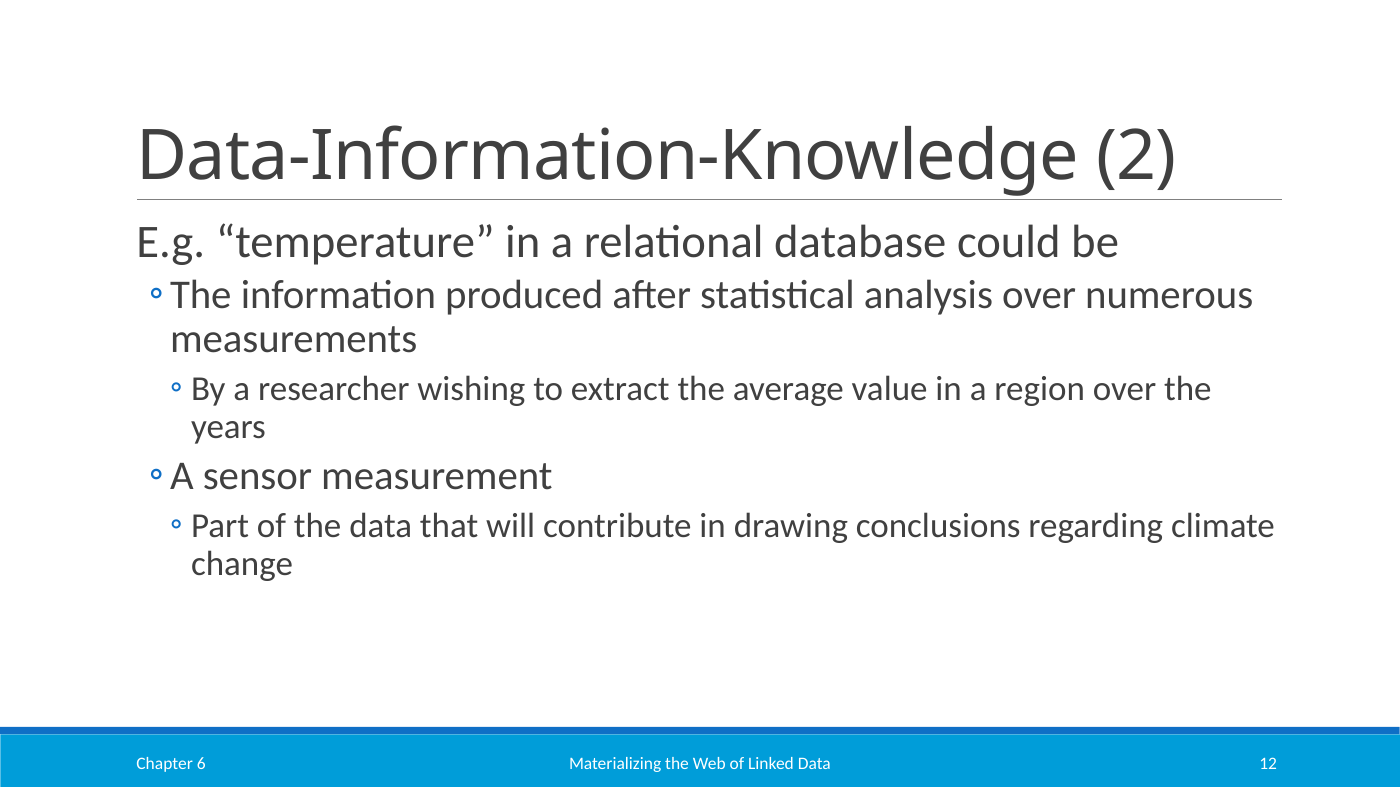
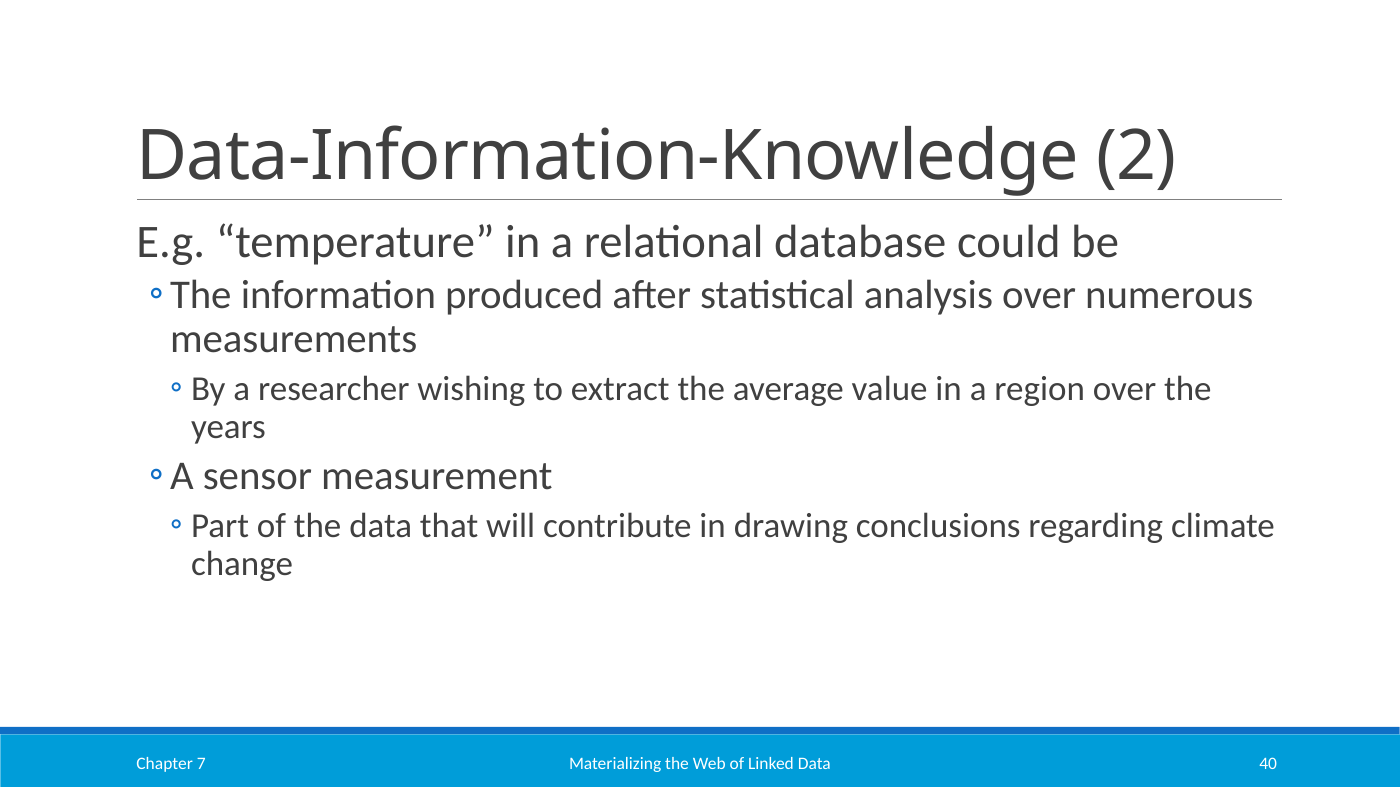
12: 12 -> 40 (1268, 764)
6: 6 -> 7 (201, 764)
